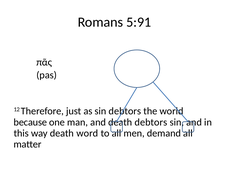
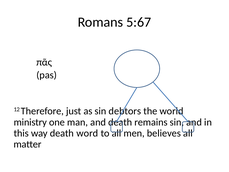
5:91: 5:91 -> 5:67 (139, 22)
because: because -> ministry (30, 122)
death debtors: debtors -> remains (151, 122)
demand: demand -> believes (164, 133)
